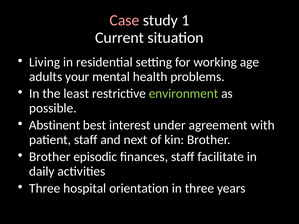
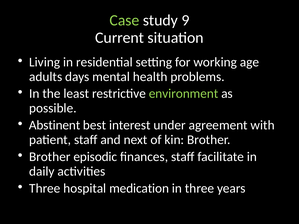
Case colour: pink -> light green (124, 20)
1: 1 -> 9 (186, 20)
your: your -> days (77, 77)
orientation: orientation -> medication (139, 189)
